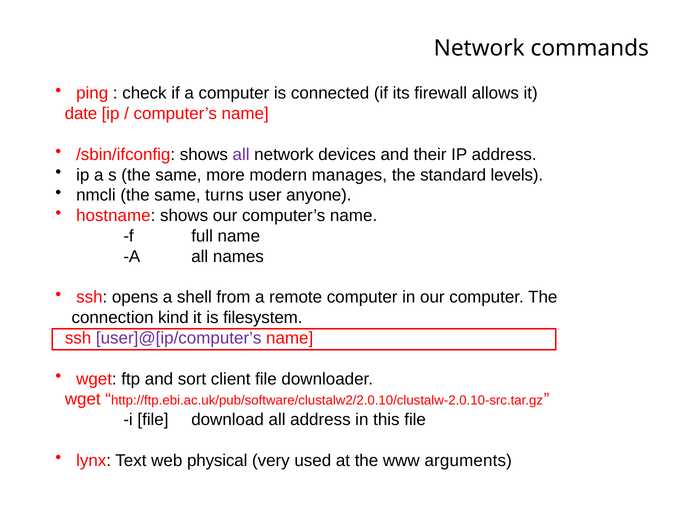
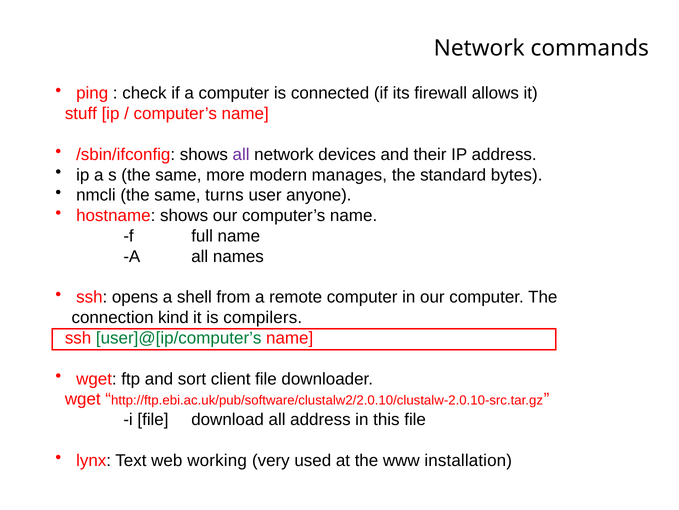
date: date -> stuff (81, 114)
levels: levels -> bytes (517, 175)
filesystem: filesystem -> compilers (263, 317)
user]@[ip/computer’s colour: purple -> green (179, 338)
physical: physical -> working (217, 460)
arguments: arguments -> installation (468, 460)
